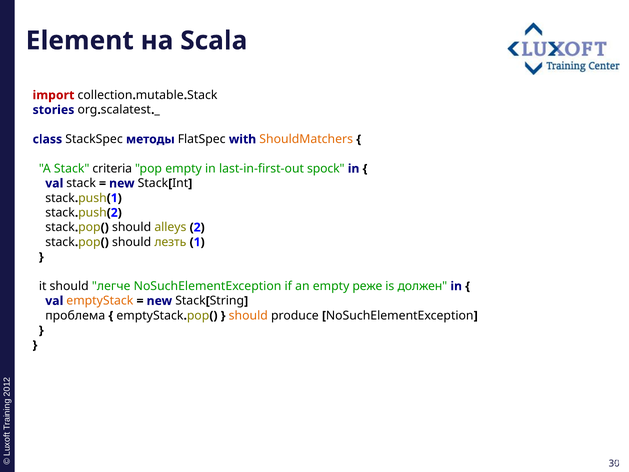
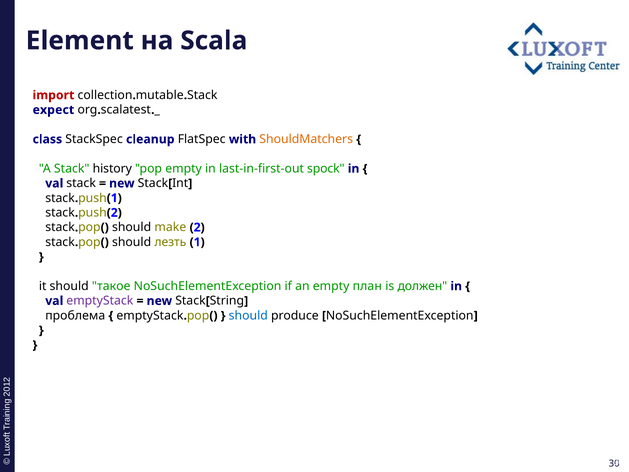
stories: stories -> expect (53, 110)
методы: методы -> cleanup (150, 139)
criteria: criteria -> history (112, 169)
alleys: alleys -> make (170, 227)
легче: легче -> такое (111, 286)
реже: реже -> план (367, 286)
emptyStack colour: orange -> purple (100, 301)
should colour: orange -> blue (248, 315)
